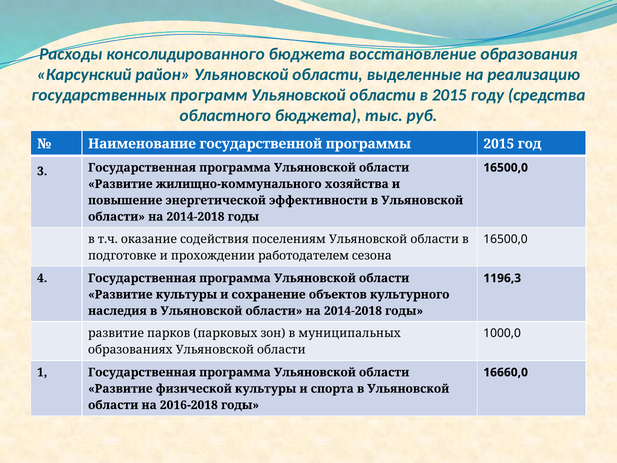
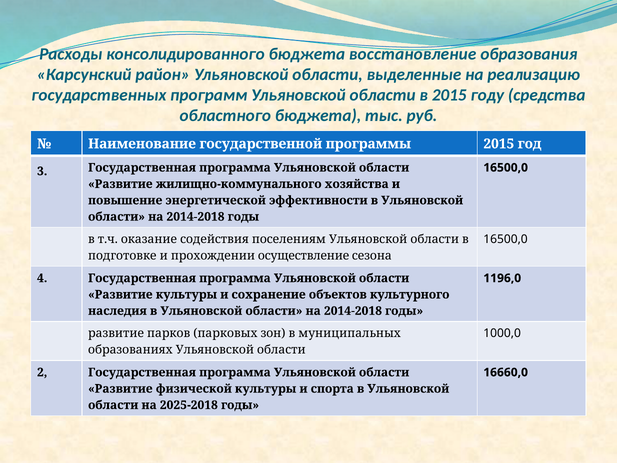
работодателем: работодателем -> осуществление (304, 255)
1196,3: 1196,3 -> 1196,0 (502, 278)
1: 1 -> 2 (42, 372)
2016-2018: 2016-2018 -> 2025-2018 (189, 405)
